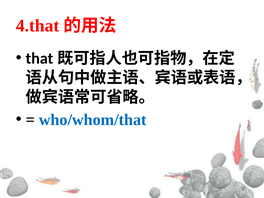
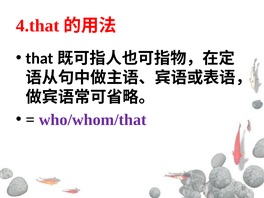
who/whom/that colour: blue -> purple (93, 120)
